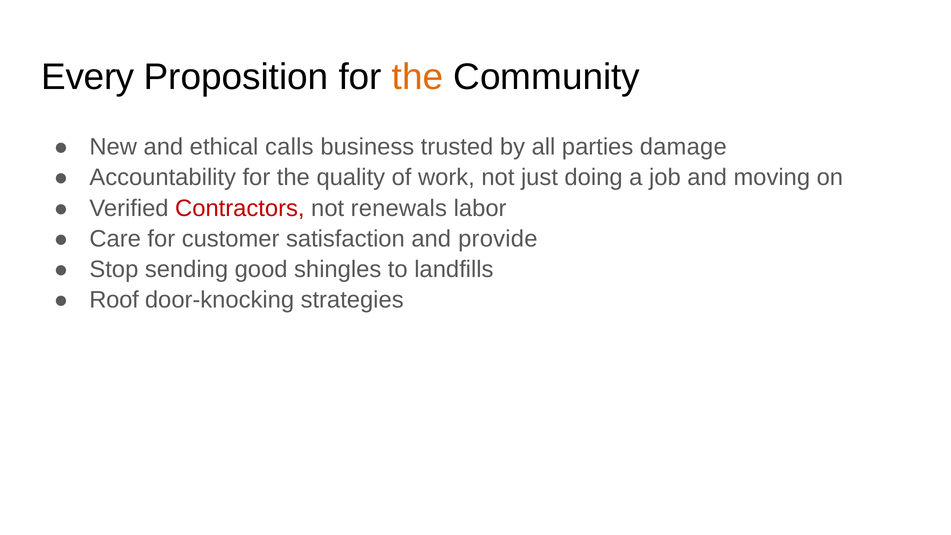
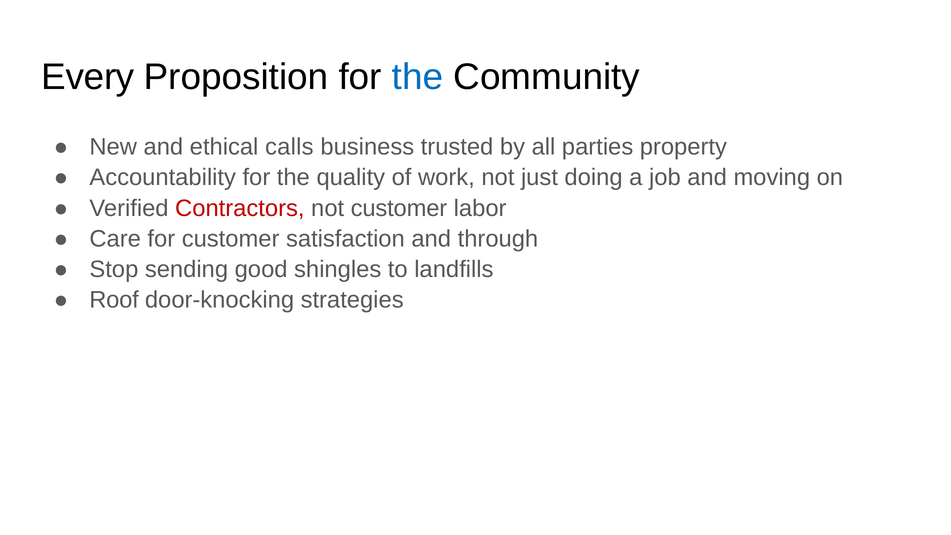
the colour: orange -> blue (417, 77)
damage: damage -> property (683, 147)
not renewals: renewals -> customer (399, 208)
provide: provide -> through (498, 239)
